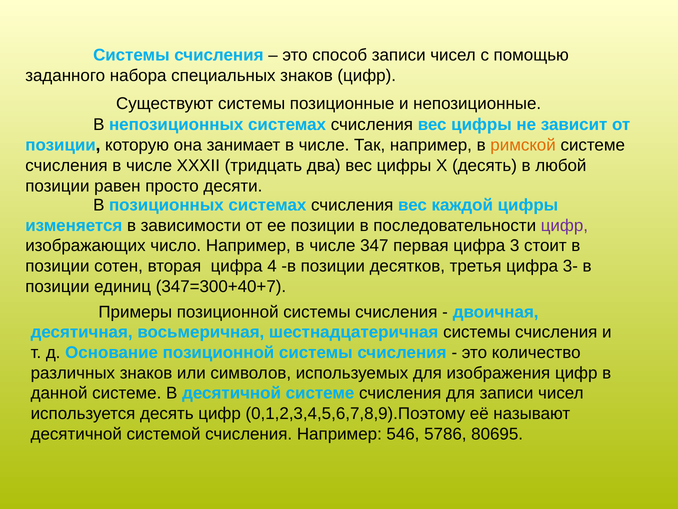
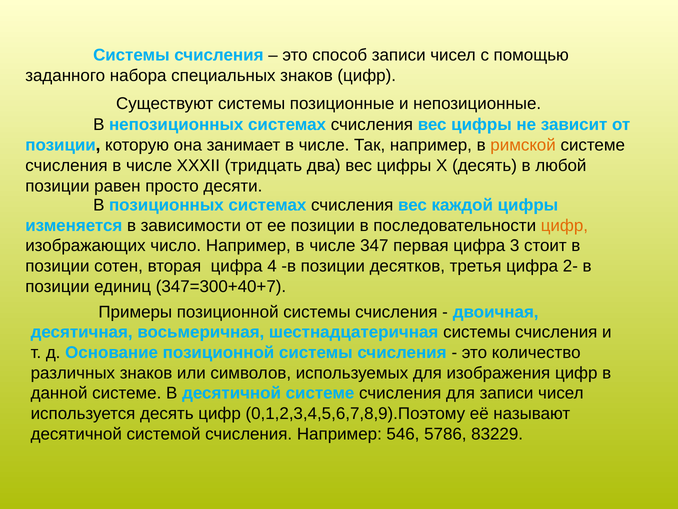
цифр colour: purple -> orange (564, 225)
3-: 3- -> 2- (570, 266)
80695: 80695 -> 83229 (497, 434)
